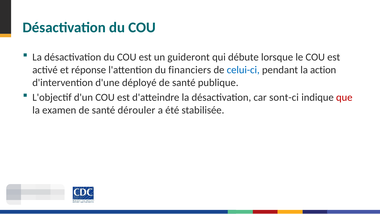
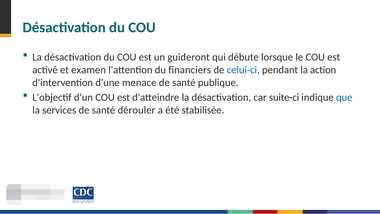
réponse: réponse -> examen (89, 70)
déployé: déployé -> menace (139, 82)
sont-ci: sont-ci -> suite-ci (284, 97)
que colour: red -> blue (344, 97)
examen: examen -> services (59, 110)
